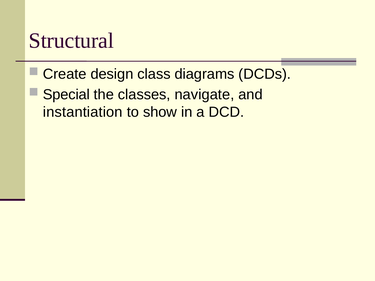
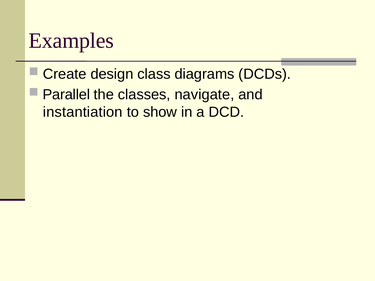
Structural: Structural -> Examples (71, 41)
Special: Special -> Parallel (66, 95)
